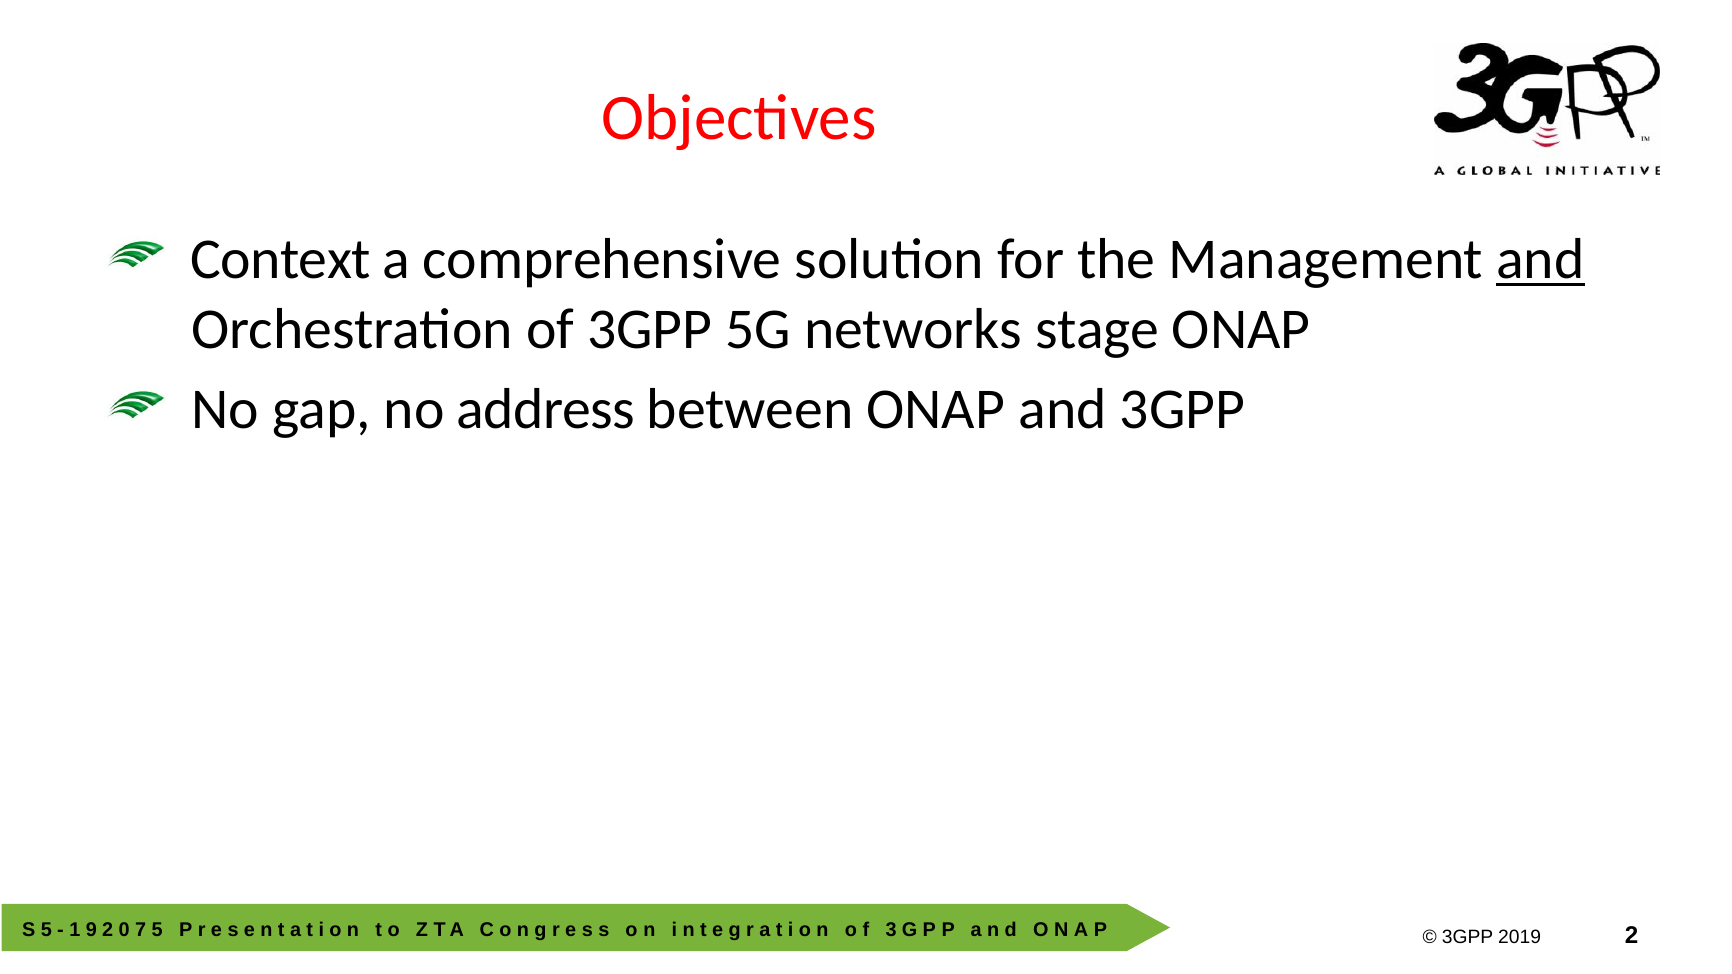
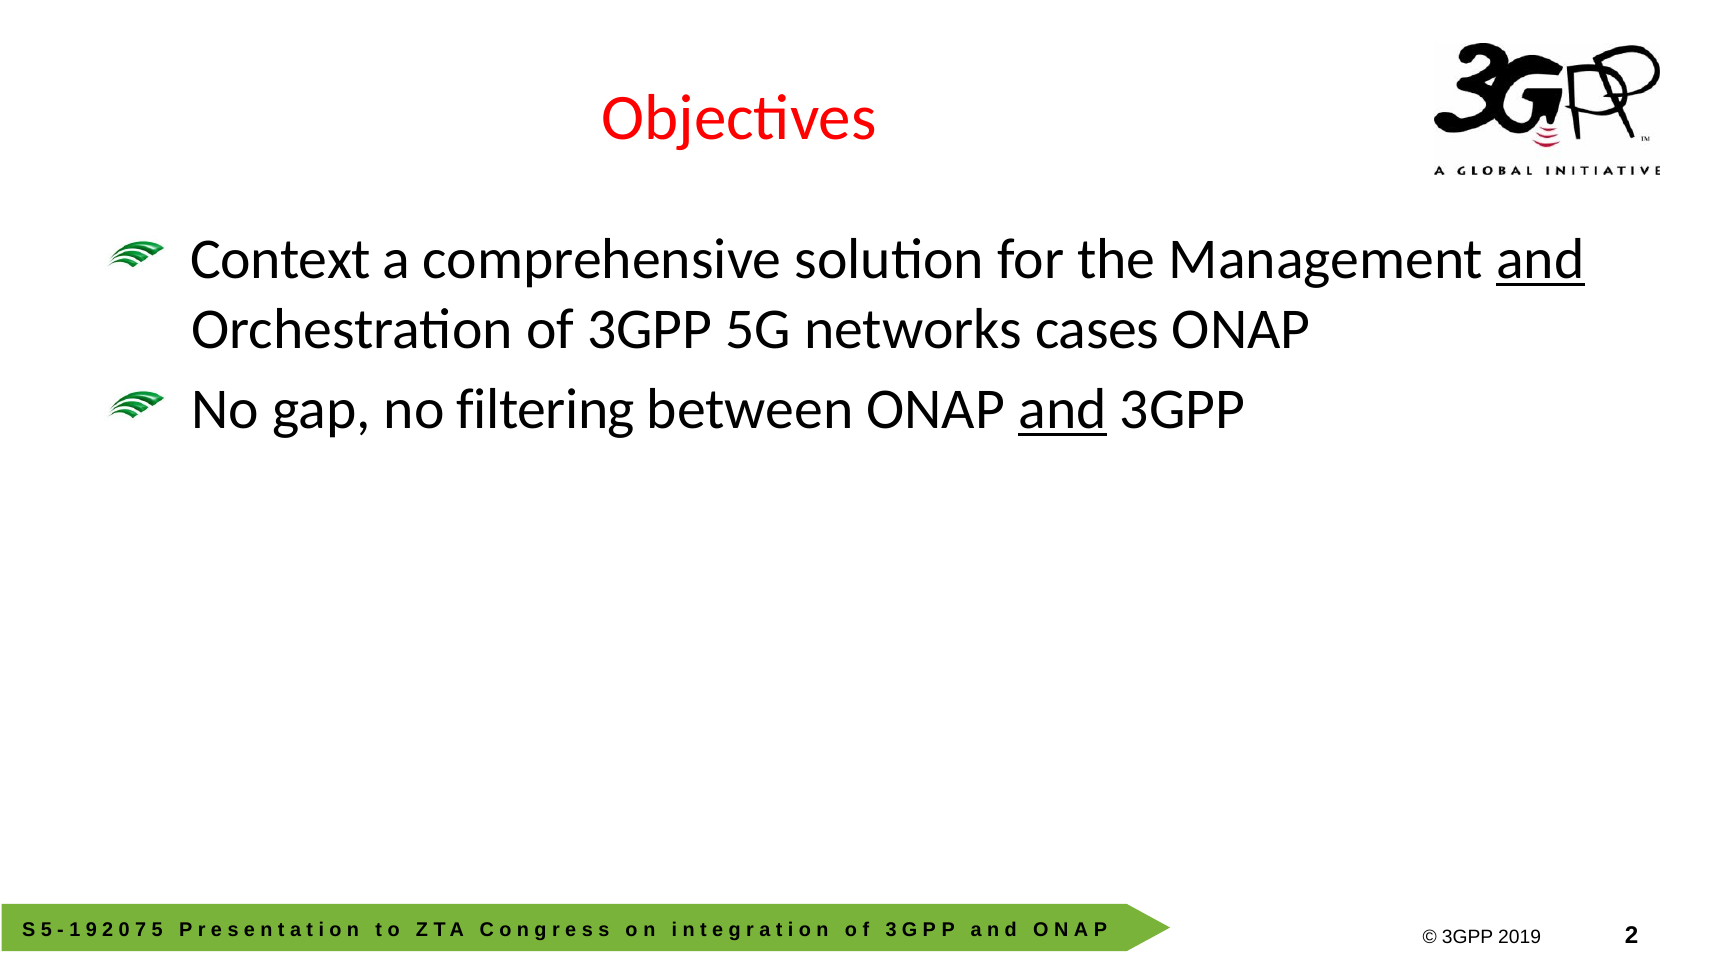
stage: stage -> cases (1097, 329)
address: address -> filtering (546, 410)
and underline: none -> present (1063, 410)
